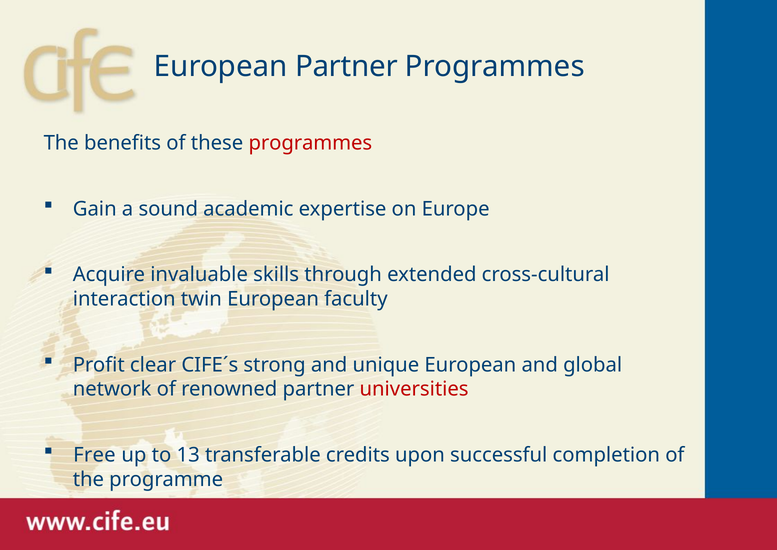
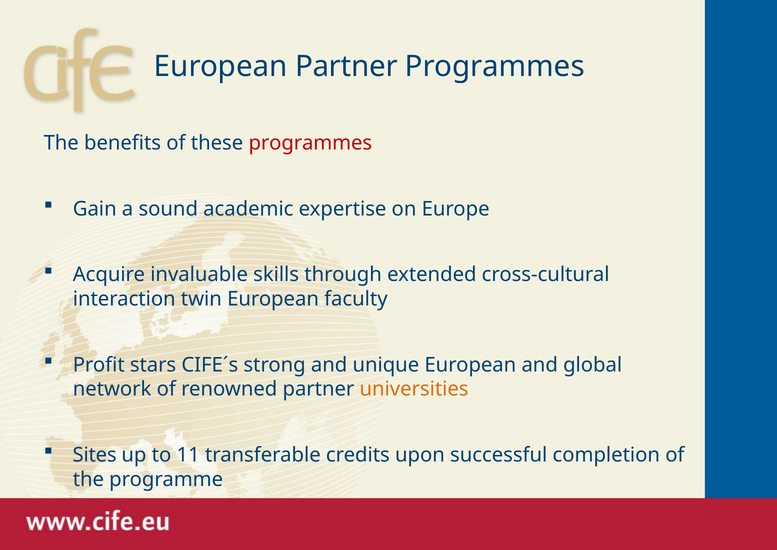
clear: clear -> stars (153, 365)
universities colour: red -> orange (414, 389)
Free: Free -> Sites (95, 455)
13: 13 -> 11 (188, 455)
